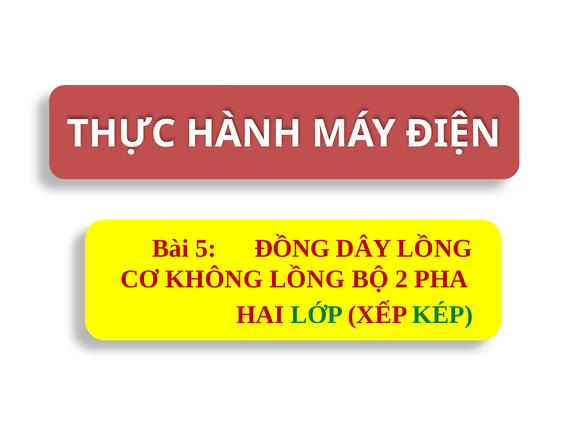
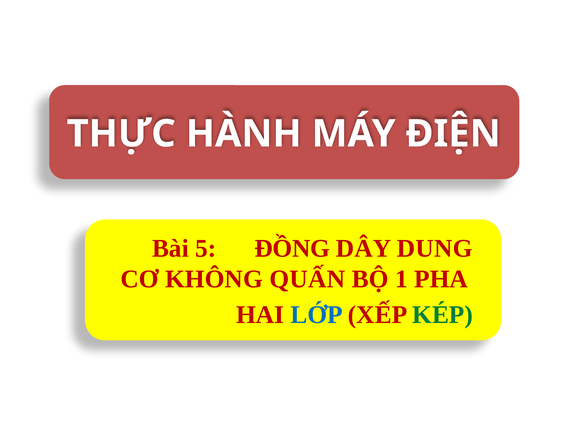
DÂY LỒNG: LỒNG -> DUNG (435, 248)
KHÔNG LỒNG: LỒNG -> QUẤN (307, 279)
2: 2 -> 1 (401, 279)
LỚP colour: green -> blue (317, 314)
